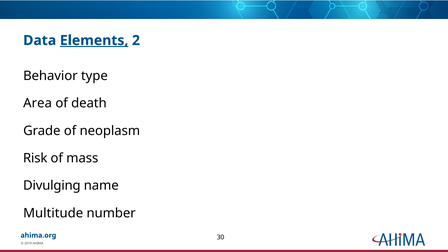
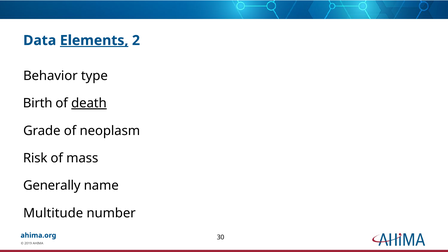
Area: Area -> Birth (38, 103)
death underline: none -> present (89, 103)
Divulging: Divulging -> Generally (52, 186)
